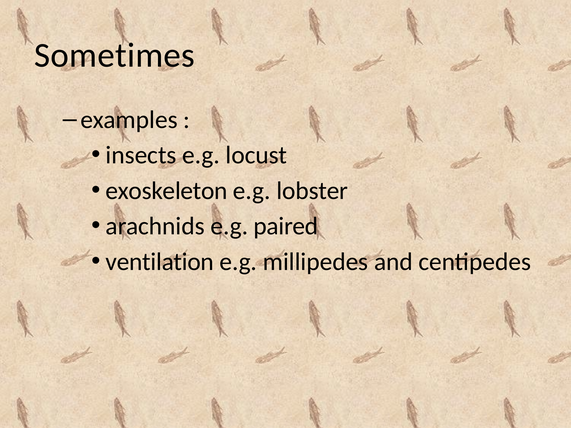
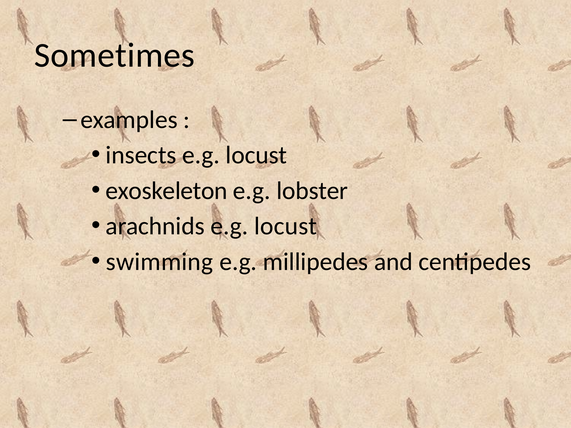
arachnids e.g paired: paired -> locust (286, 226)
ventilation: ventilation -> swimming (160, 262)
